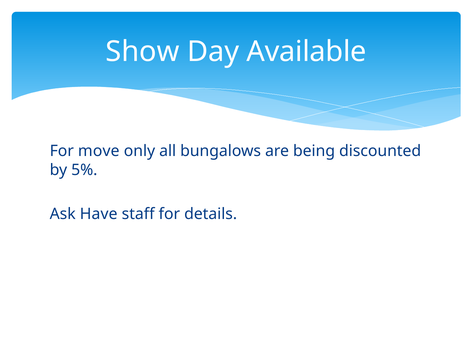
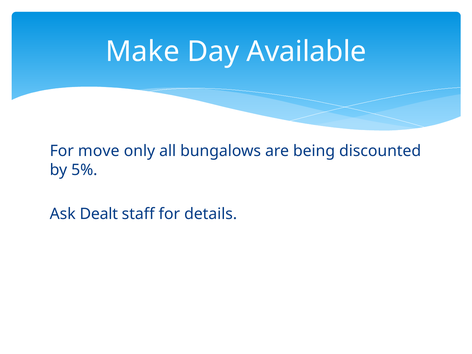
Show: Show -> Make (143, 52)
Have: Have -> Dealt (99, 214)
